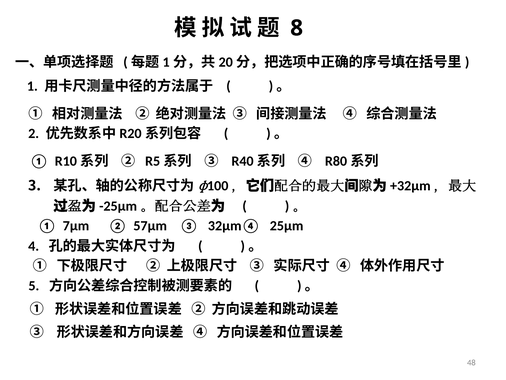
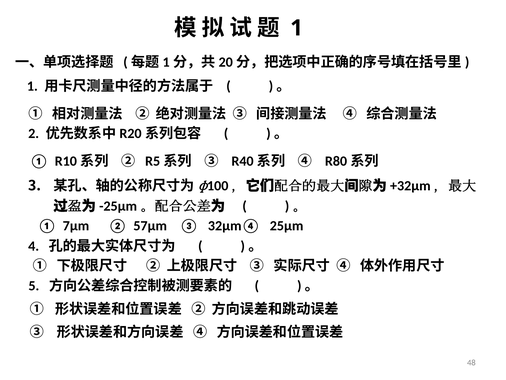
8: 8 -> 1 (297, 28)
